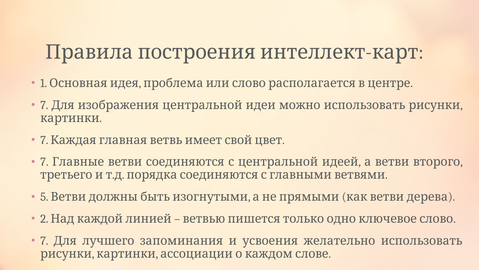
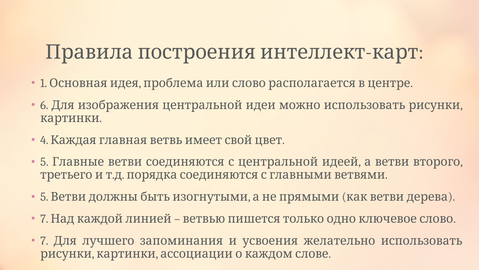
7: 7 -> 6 (44, 105)
7: 7 -> 4 (44, 140)
7: 7 -> 5 (44, 162)
2: 2 -> 7 (44, 218)
